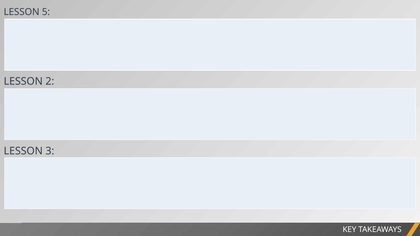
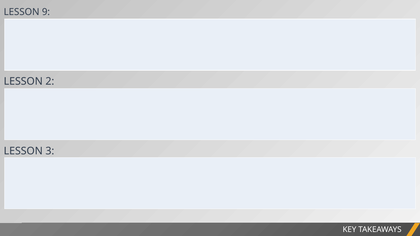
5: 5 -> 9 (46, 12)
